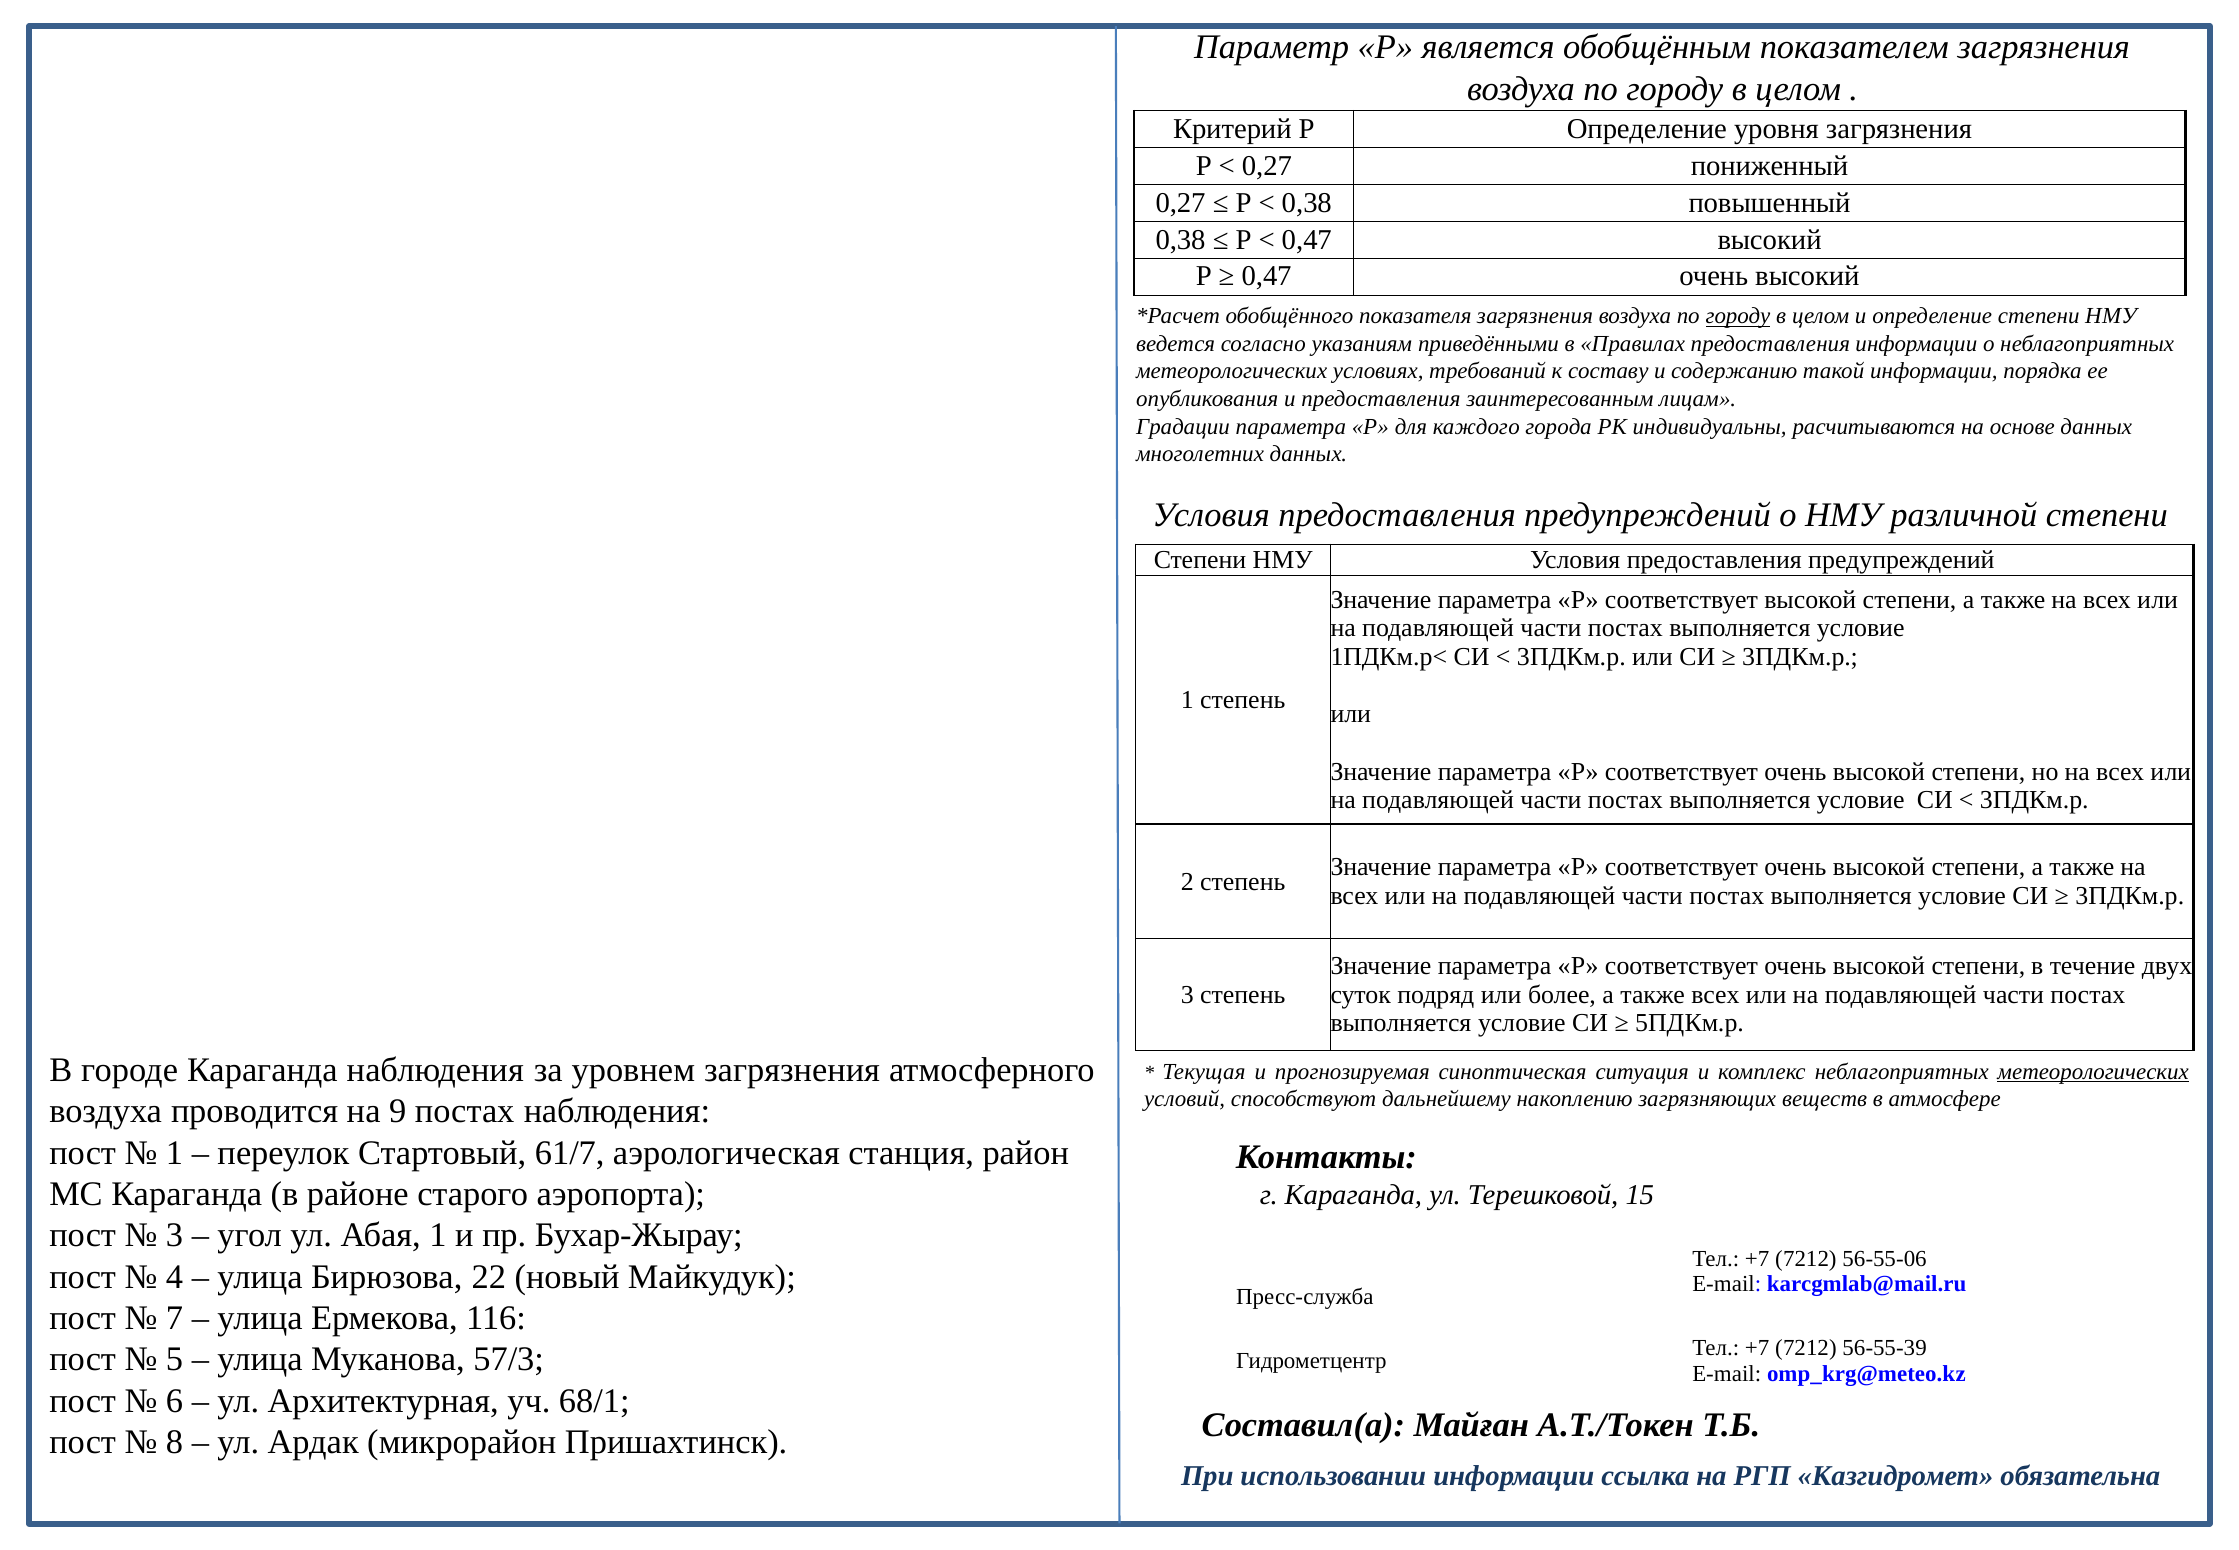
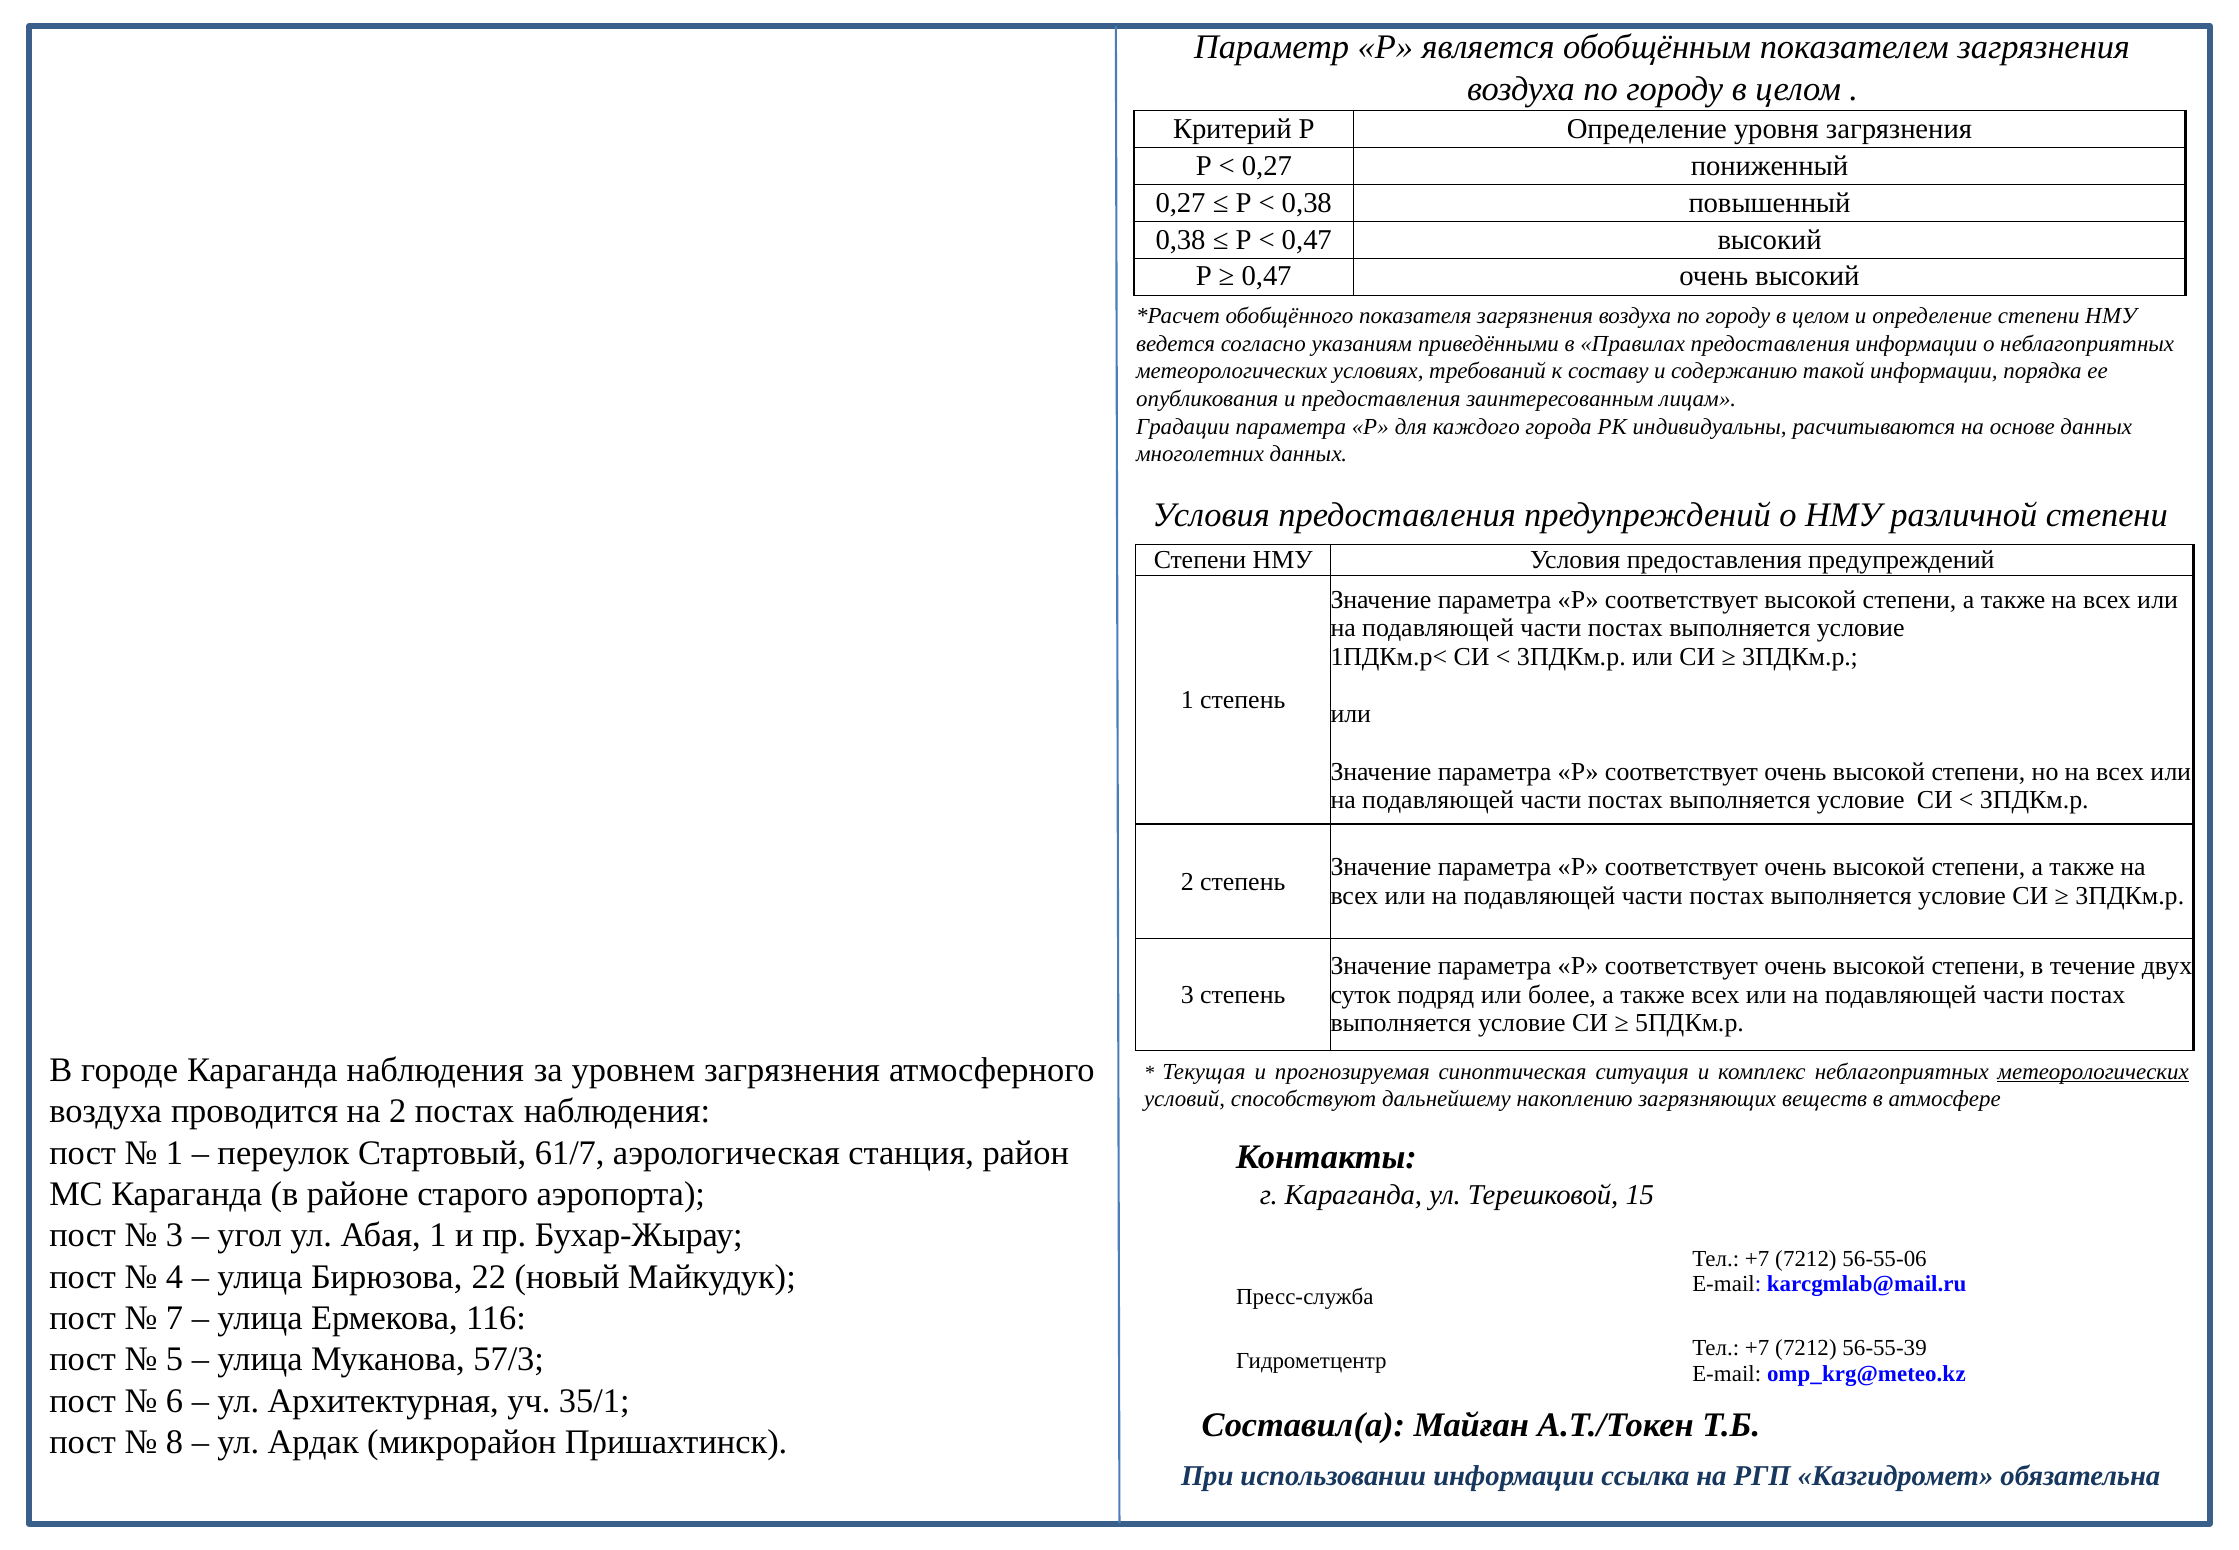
городу underline: present -> none (1738, 316)
на 9: 9 -> 2 (398, 1111)
68/1: 68/1 -> 35/1 (594, 1401)
